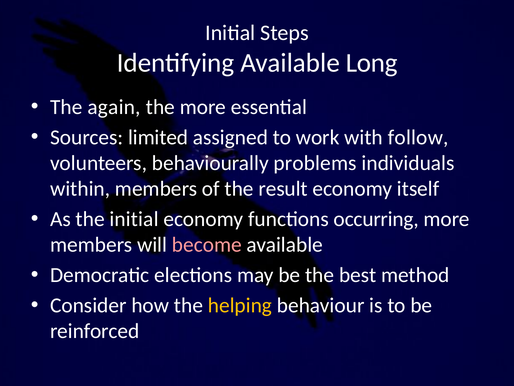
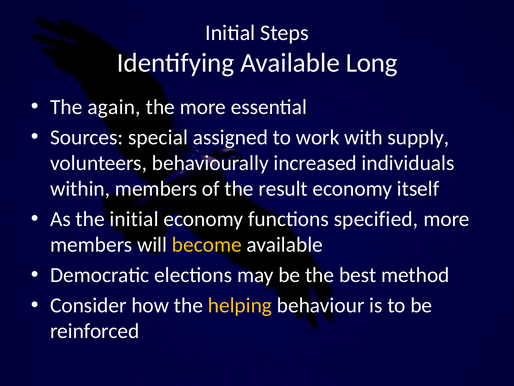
limited: limited -> special (158, 137)
follow: follow -> supply (418, 137)
problems: problems -> increased (315, 163)
occurring: occurring -> specified (376, 219)
become colour: pink -> yellow (207, 245)
